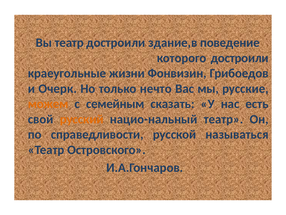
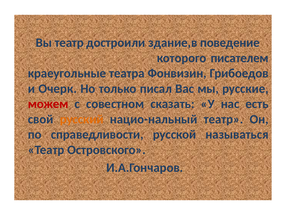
которого достроили: достроили -> писателем (240, 58)
жизни: жизни -> театра (127, 73)
нечто: нечто -> писал (156, 88)
можем colour: orange -> red (48, 104)
семейным: семейным -> совестном (115, 104)
